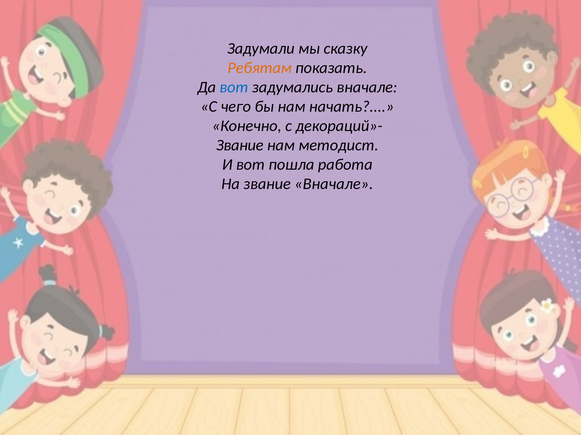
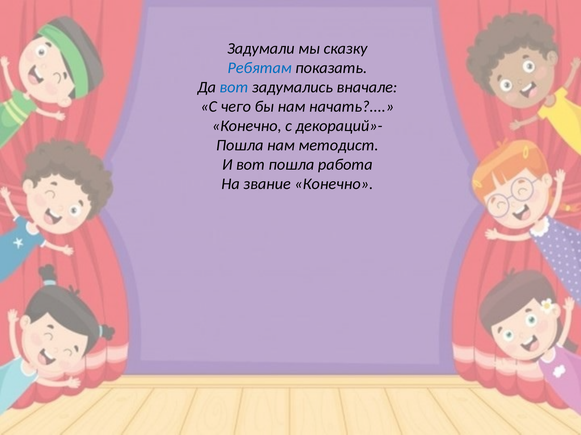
Ребятам colour: orange -> blue (260, 68)
Звание: Звание -> Пошла (240, 145)
звание Вначале: Вначале -> Конечно (334, 184)
